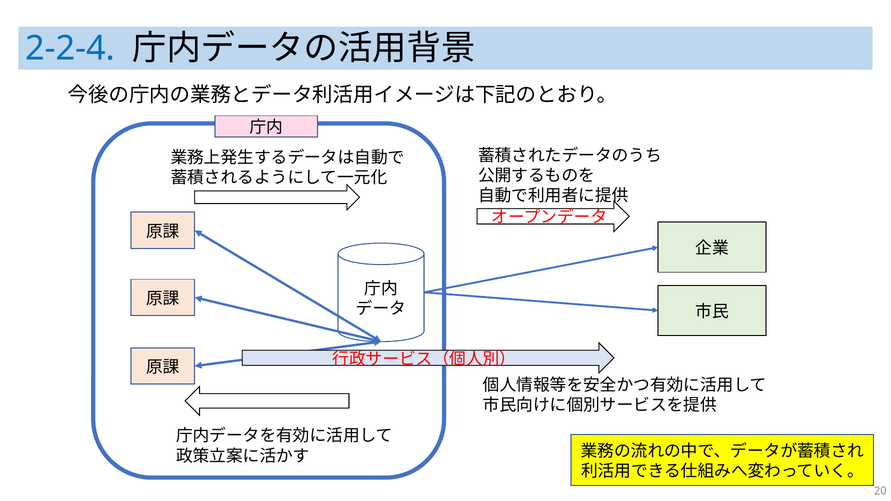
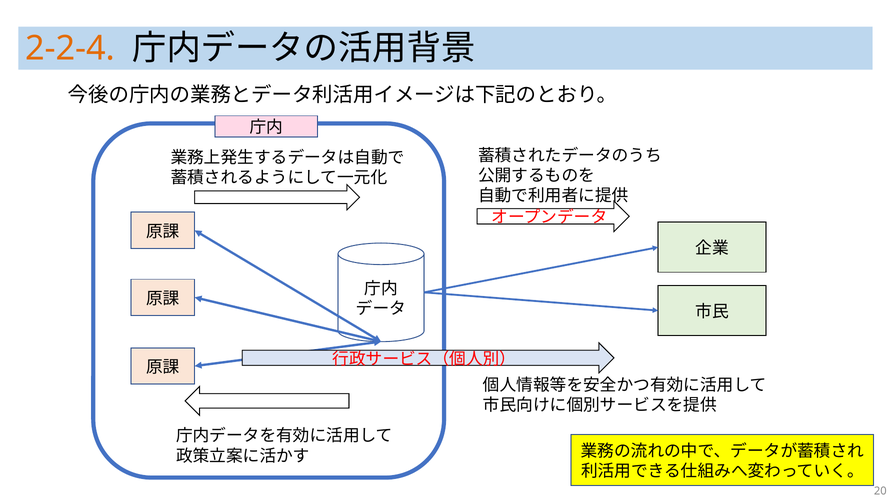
2-2-4 colour: blue -> orange (70, 48)
